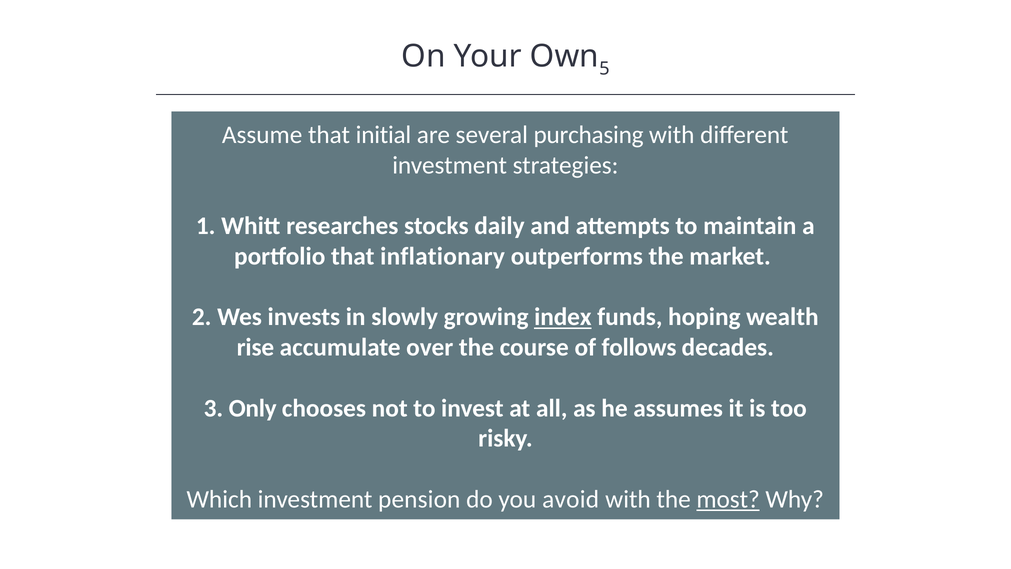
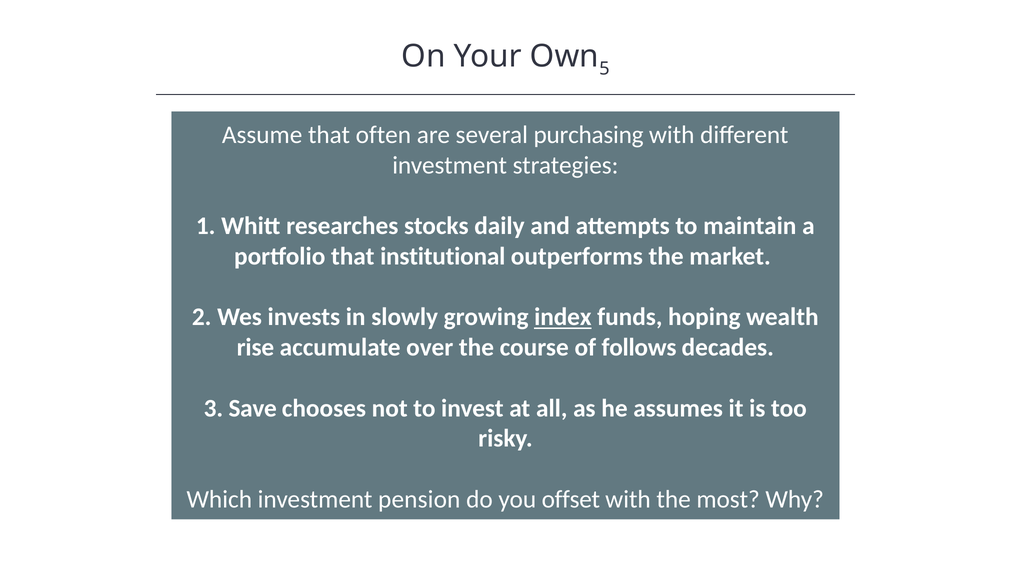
initial: initial -> often (383, 135)
inflationary: inflationary -> institutional (443, 256)
Only: Only -> Save (253, 408)
avoid: avoid -> offset (571, 499)
most underline: present -> none (728, 499)
